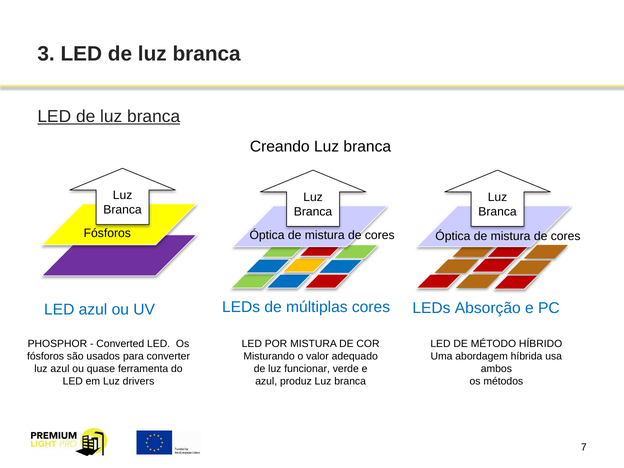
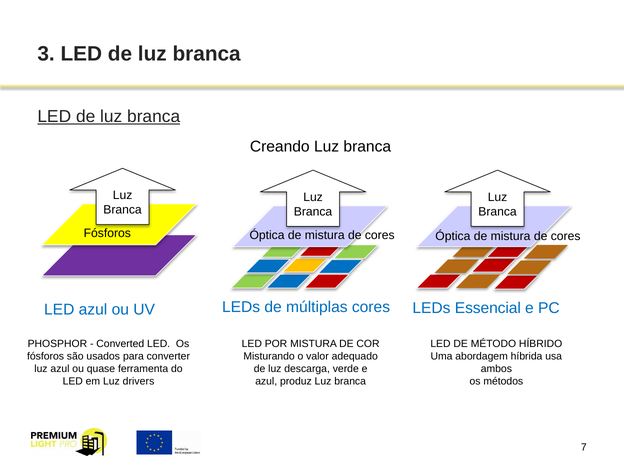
Absorção: Absorção -> Essencial (488, 308)
funcionar: funcionar -> descarga (307, 369)
